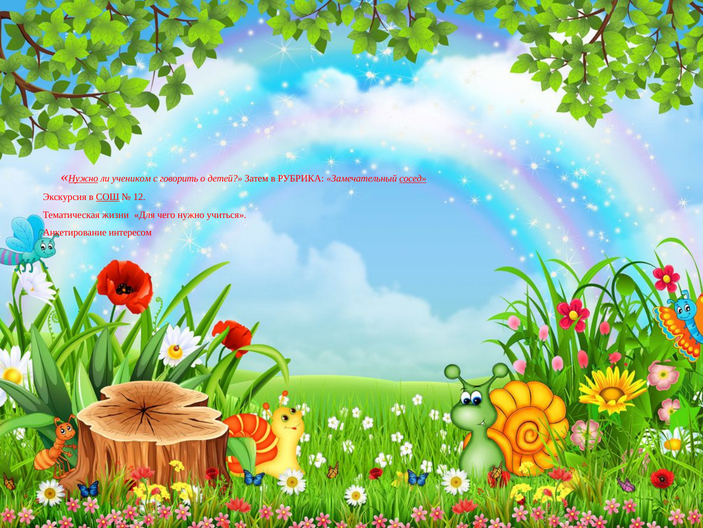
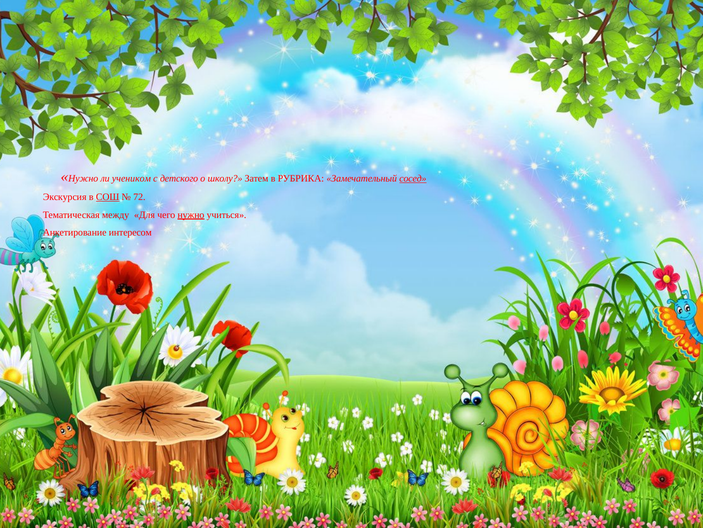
Нужно underline: present -> none (83, 178)
говорить: говорить -> детского (179, 178)
детей: детей -> школу (225, 178)
12: 12 -> 72 (139, 197)
жизни: жизни -> между (116, 215)
нужно underline: none -> present (191, 215)
